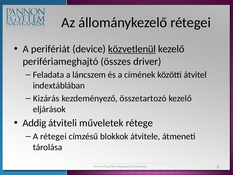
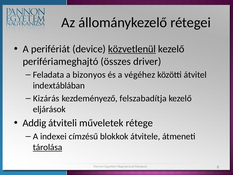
láncszem: láncszem -> bizonyos (89, 75)
címének: címének -> végéhez (140, 75)
összetartozó: összetartozó -> felszabadítja (143, 98)
A rétegei: rétegei -> indexei (53, 136)
tárolása underline: none -> present (48, 147)
